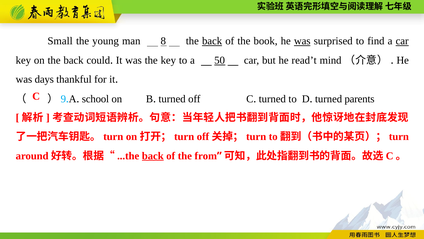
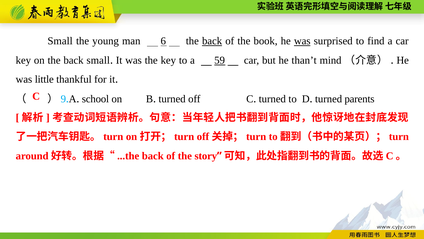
8: 8 -> 6 (163, 41)
car underline: present -> none (402, 41)
back could: could -> small (98, 60)
50: 50 -> 59 (220, 60)
read’t: read’t -> than’t (304, 60)
days: days -> little (44, 79)
back underline: present -> none (153, 156)
from: from -> story (206, 156)
